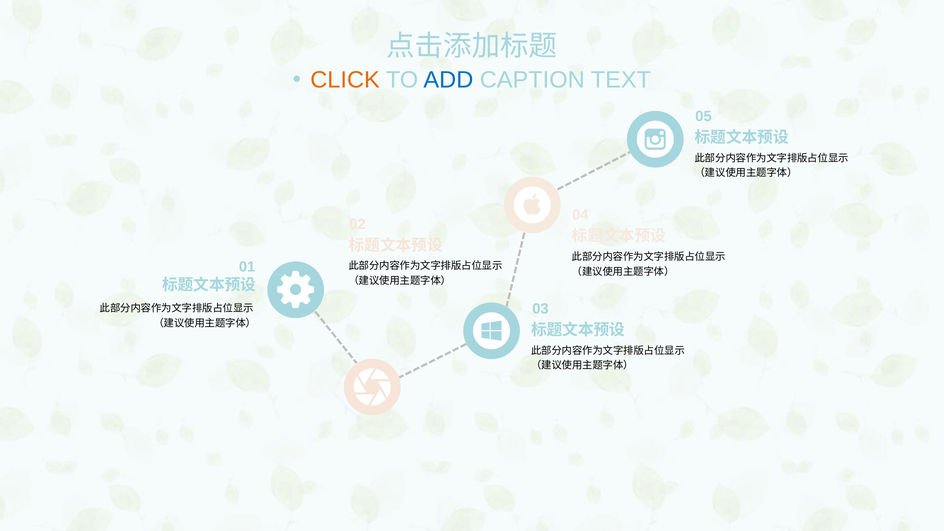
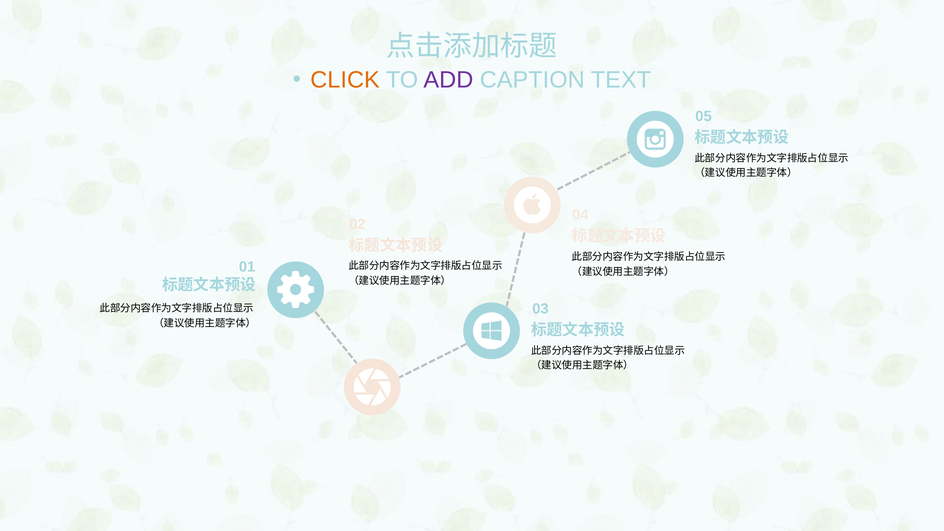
ADD colour: blue -> purple (448, 80)
